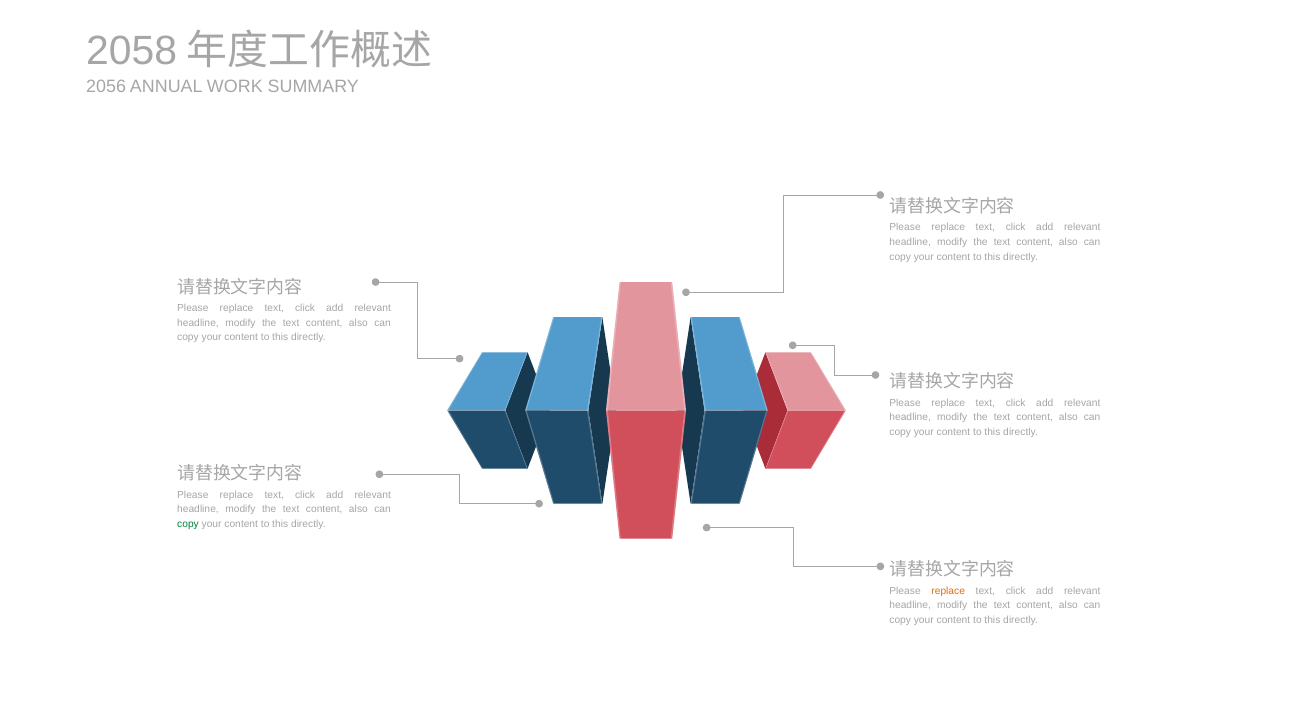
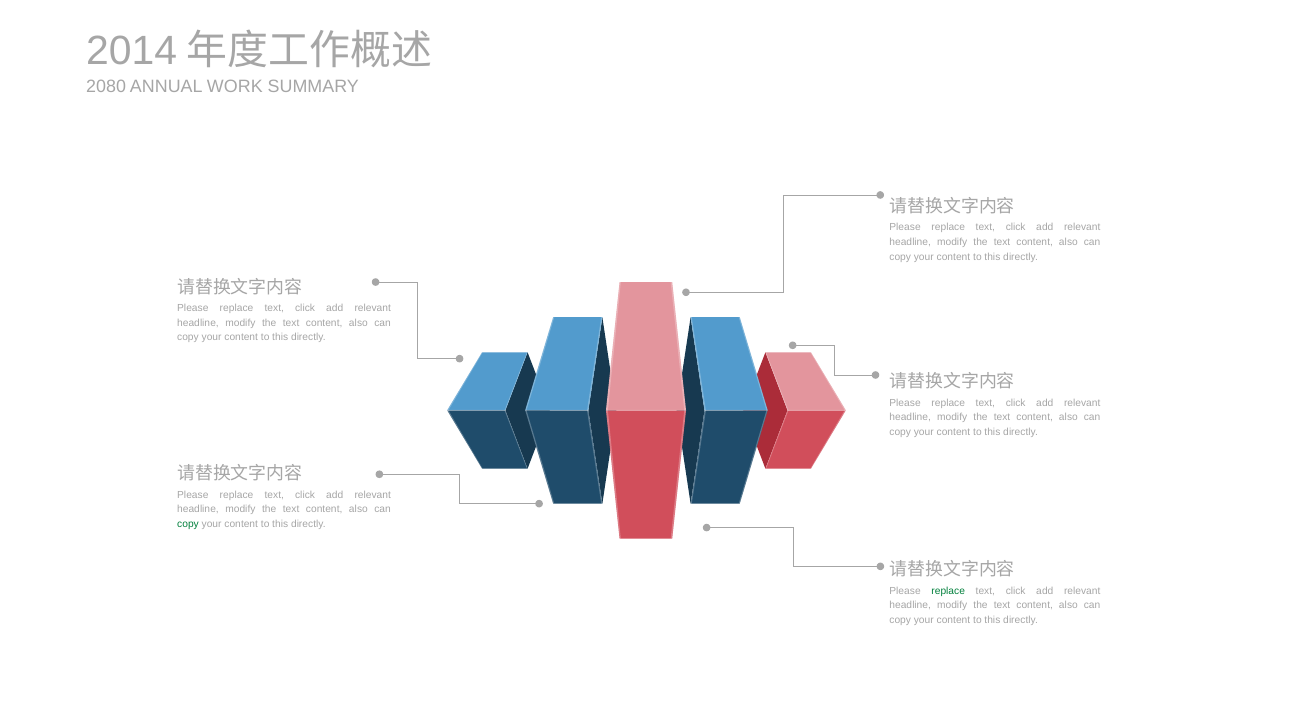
2058: 2058 -> 2014 (132, 51)
2056: 2056 -> 2080 (106, 87)
replace colour: orange -> green (948, 591)
